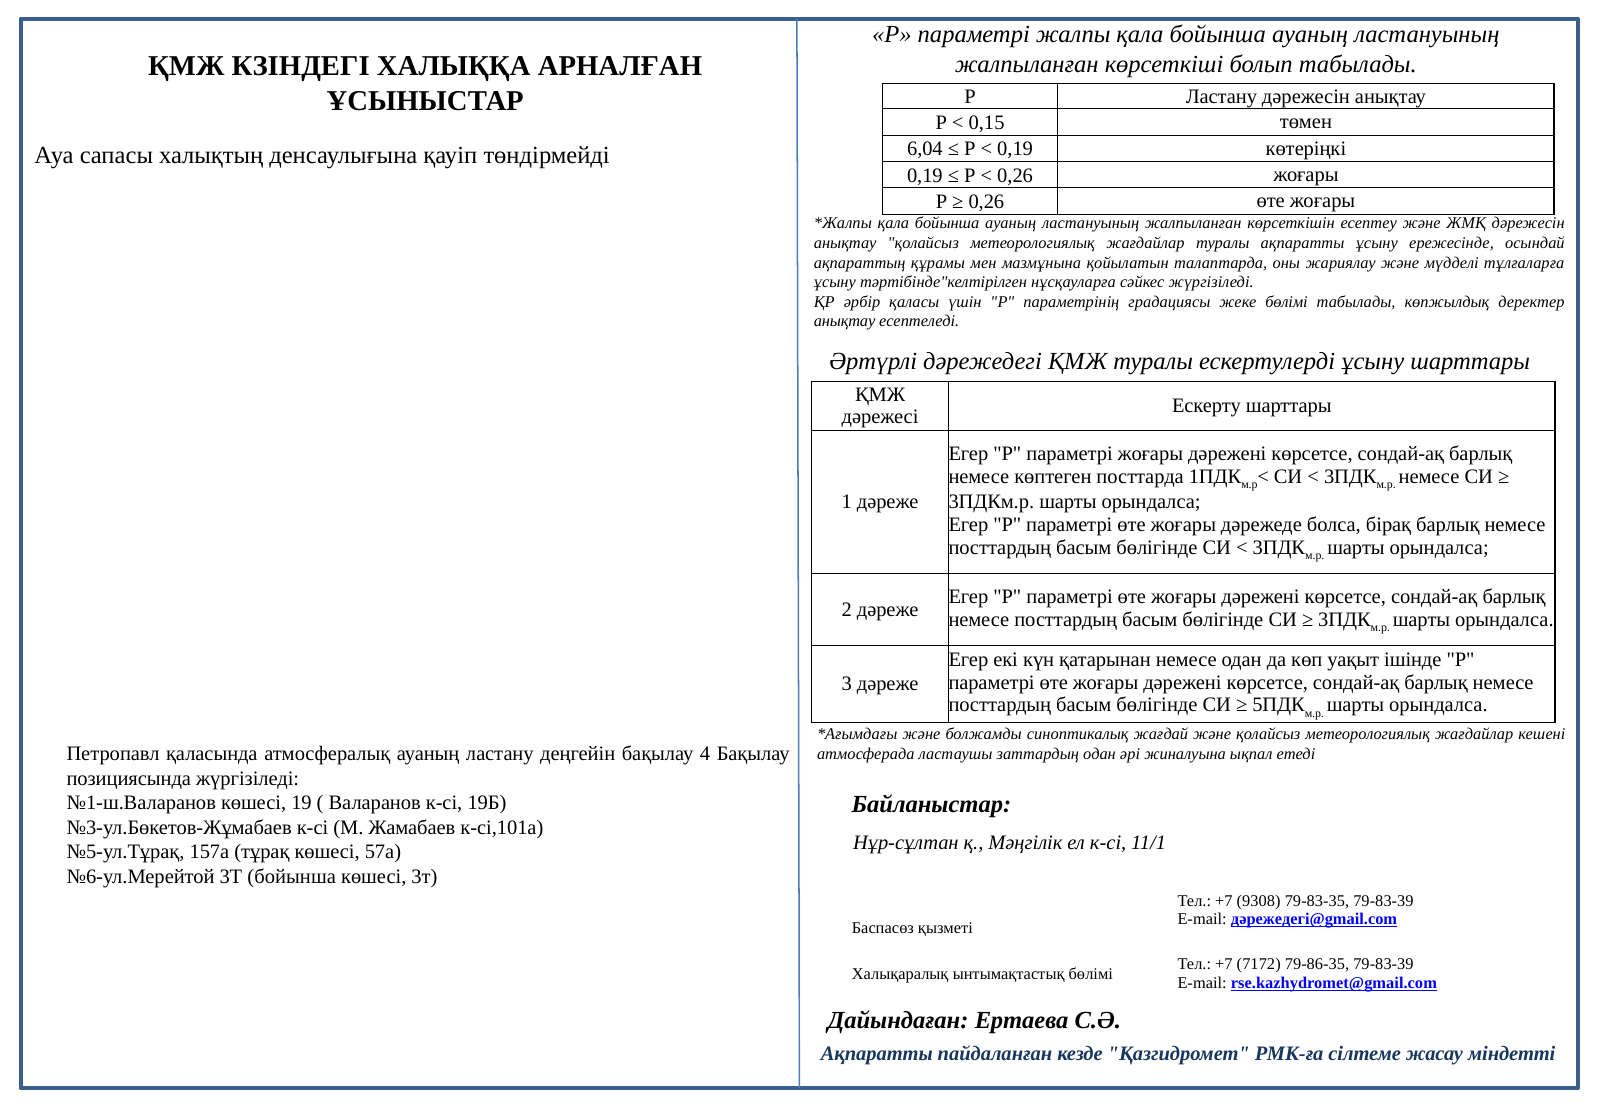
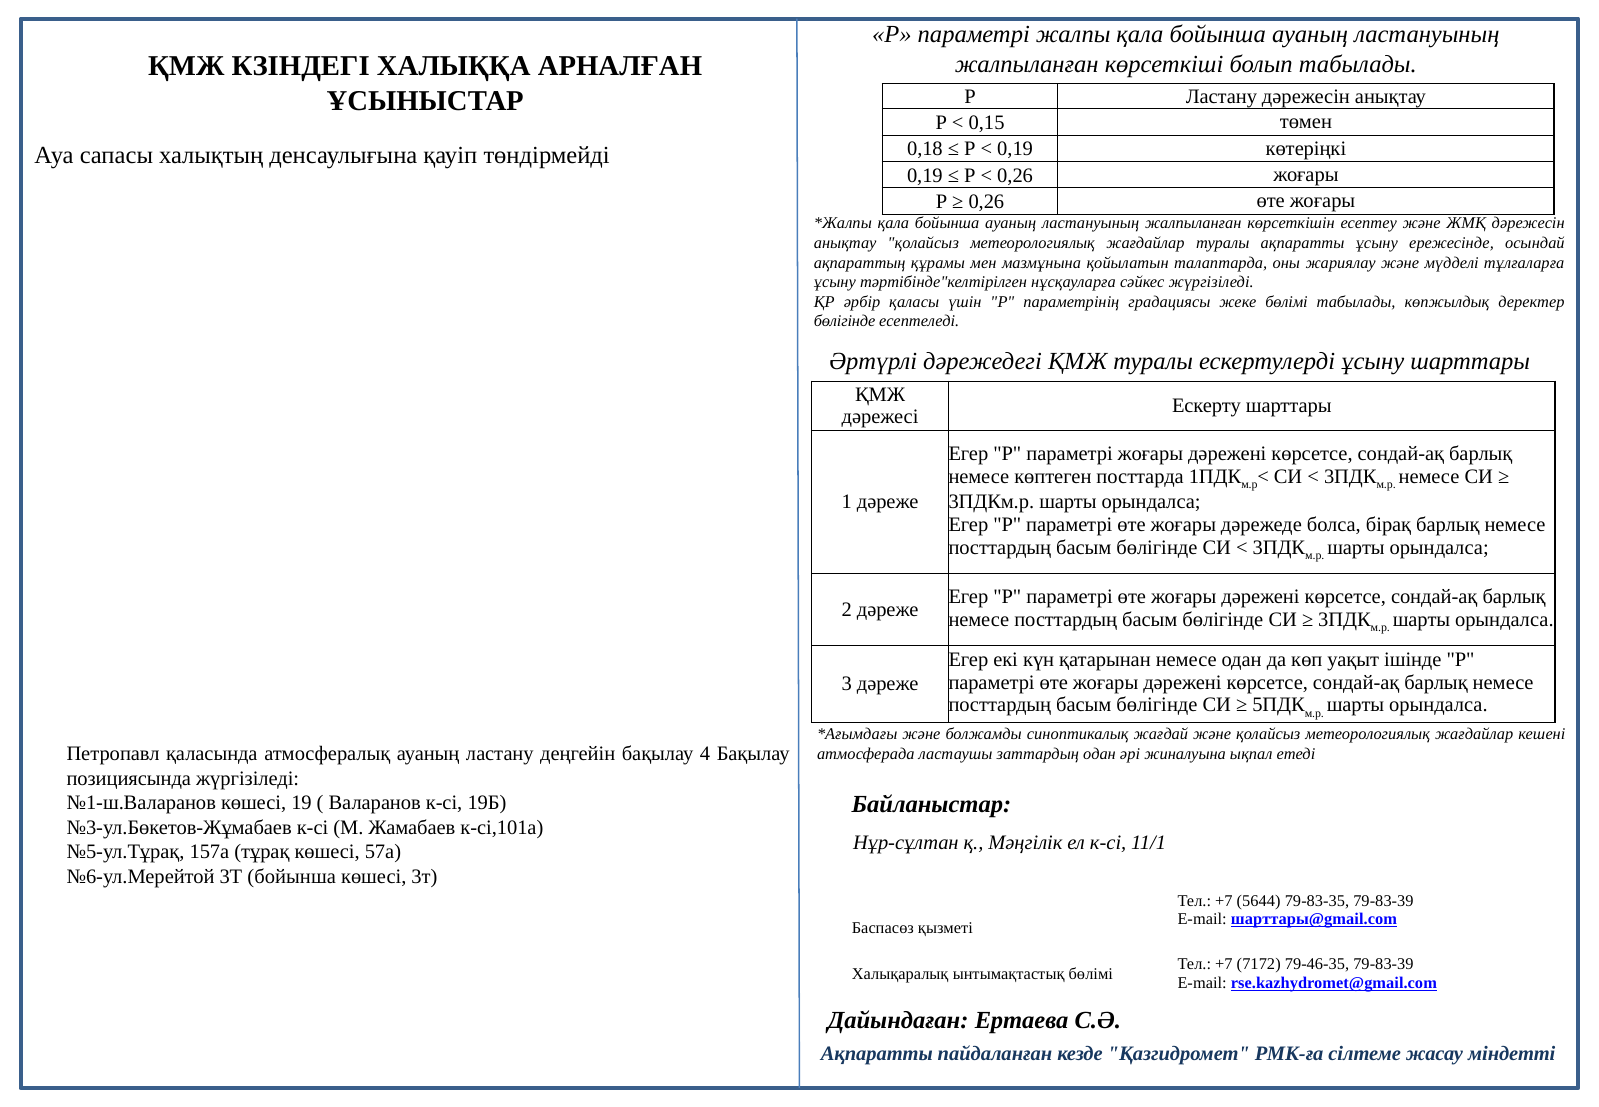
6,04: 6,04 -> 0,18 (925, 149)
анықтау: анықтау -> бөлігінде (845, 322)
9308: 9308 -> 5644 (1259, 901)
дәрежедегі@gmail.com: дәрежедегі@gmail.com -> шарттары@gmail.com (1314, 919)
79-86-35: 79-86-35 -> 79-46-35 (1317, 965)
